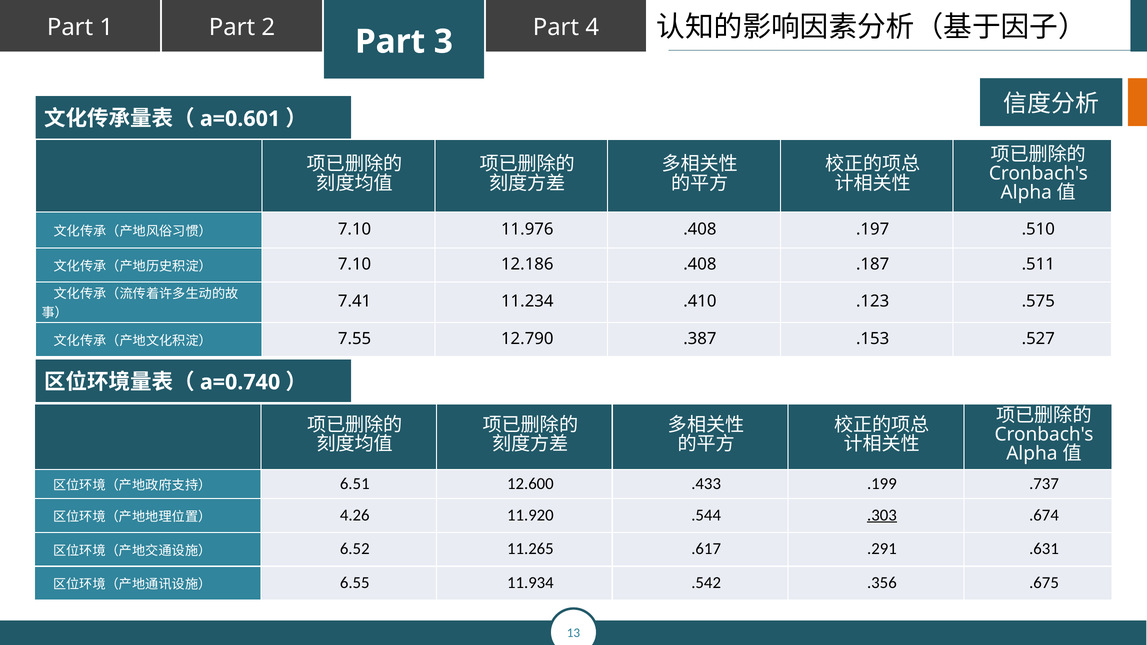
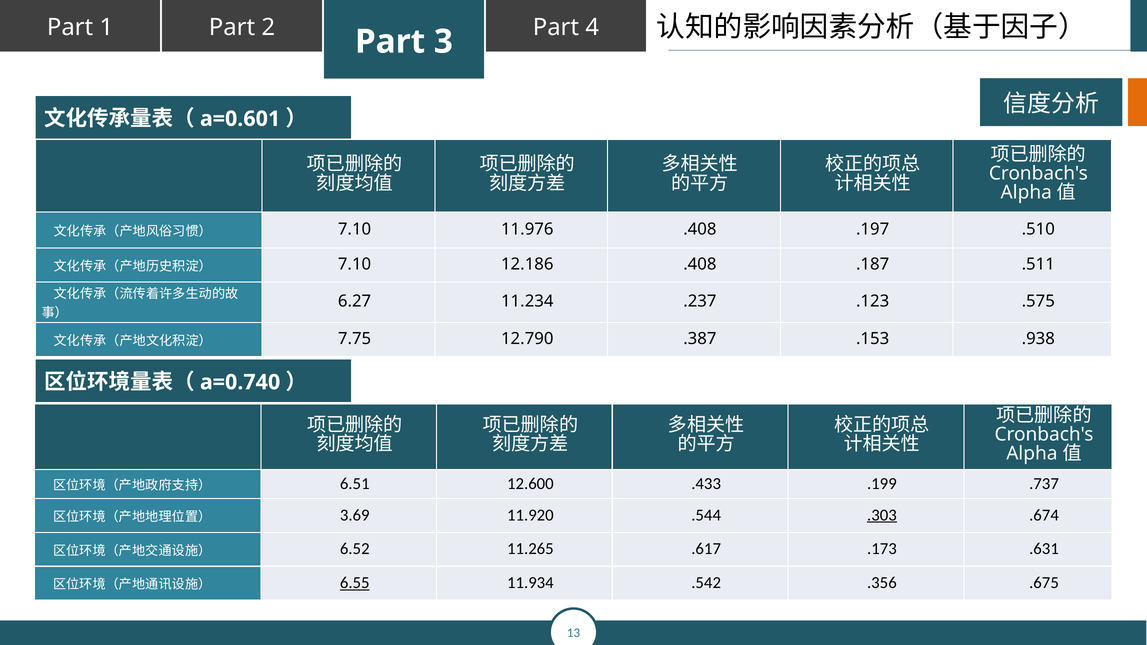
7.41: 7.41 -> 6.27 (355, 301)
.410: .410 -> .237 (700, 301)
7.55: 7.55 -> 7.75 (355, 339)
.527: .527 -> .938 (1038, 339)
4.26: 4.26 -> 3.69 (355, 515)
.291: .291 -> .173 (882, 549)
6.55 underline: none -> present (355, 583)
